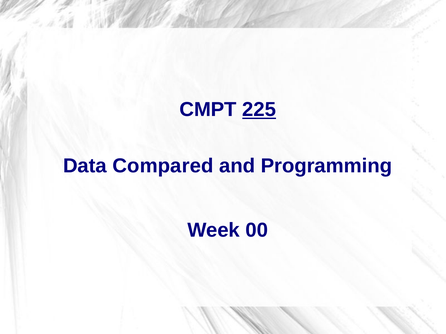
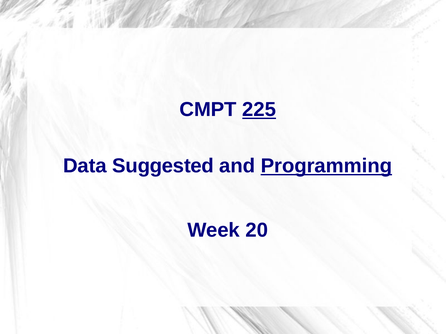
Compared: Compared -> Suggested (163, 166)
Programming underline: none -> present (326, 166)
00: 00 -> 20 (257, 231)
